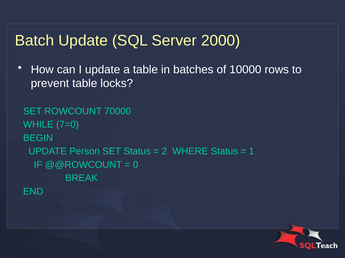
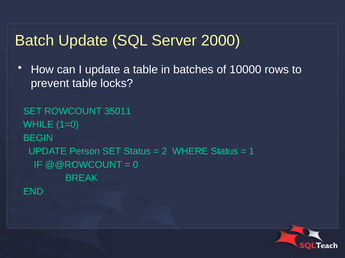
70000: 70000 -> 35011 (118, 111)
7=0: 7=0 -> 1=0 (67, 125)
